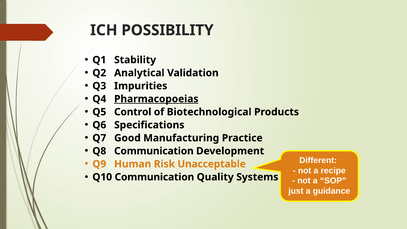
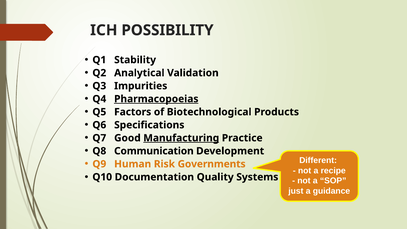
Control: Control -> Factors (133, 112)
Manufacturing underline: none -> present (181, 138)
Unacceptable: Unacceptable -> Governments (212, 164)
Q10 Communication: Communication -> Documentation (154, 177)
